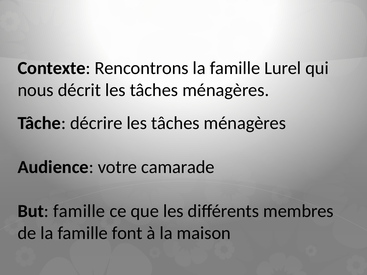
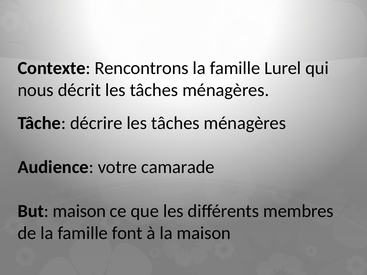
But famille: famille -> maison (79, 211)
